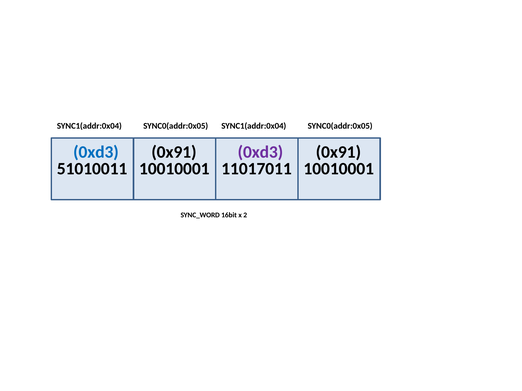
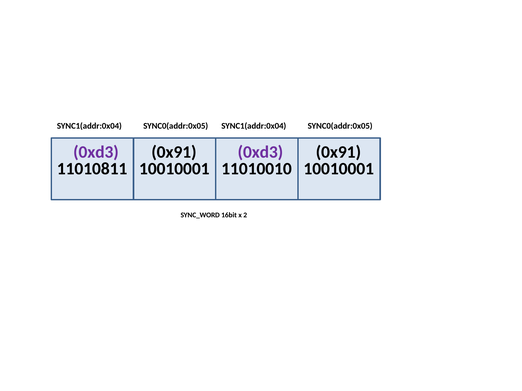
0xd3 colour: blue -> purple (96, 152)
51010011: 51010011 -> 11010811 (92, 169)
11017011: 11017011 -> 11010010 (257, 169)
